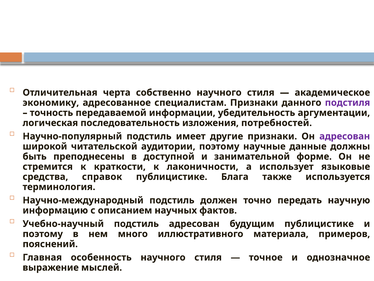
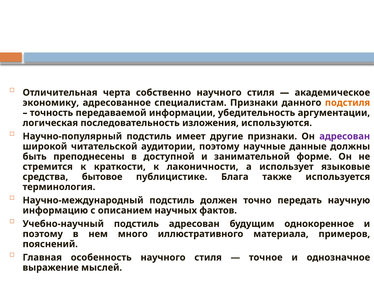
подстиля colour: purple -> orange (347, 103)
потребностей: потребностей -> используются (277, 123)
справок: справок -> бытовое (102, 176)
будущим публицистике: публицистике -> однокоренное (319, 223)
